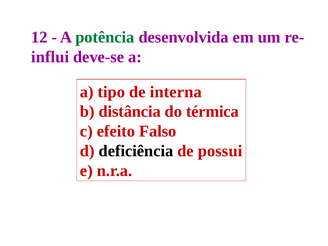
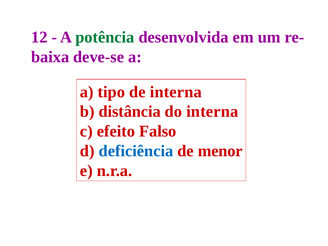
influi: influi -> baixa (50, 57)
do térmica: térmica -> interna (212, 112)
deficiência colour: black -> blue (136, 151)
possui: possui -> menor (220, 151)
